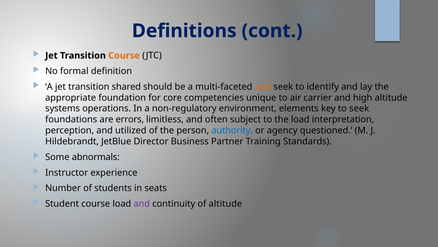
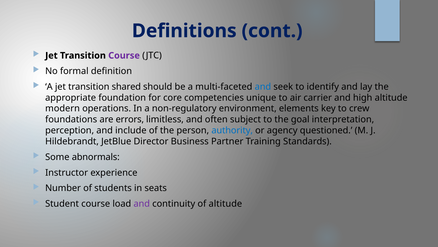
Course colour: orange -> purple (124, 55)
and colour: orange -> blue (263, 86)
systems: systems -> modern (63, 108)
to seek: seek -> crew (359, 108)
the load: load -> goal (300, 119)
utilized: utilized -> include (131, 130)
